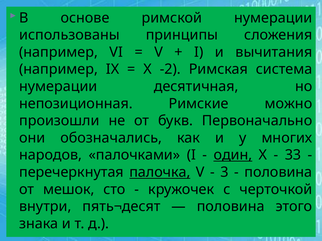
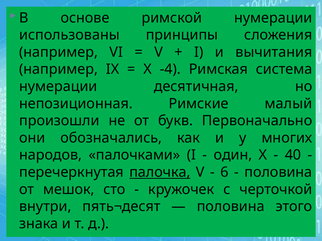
-2: -2 -> -4 (170, 69)
можно: можно -> малый (288, 104)
один underline: present -> none (233, 155)
33: 33 -> 40 (293, 155)
3: 3 -> 6 (225, 173)
